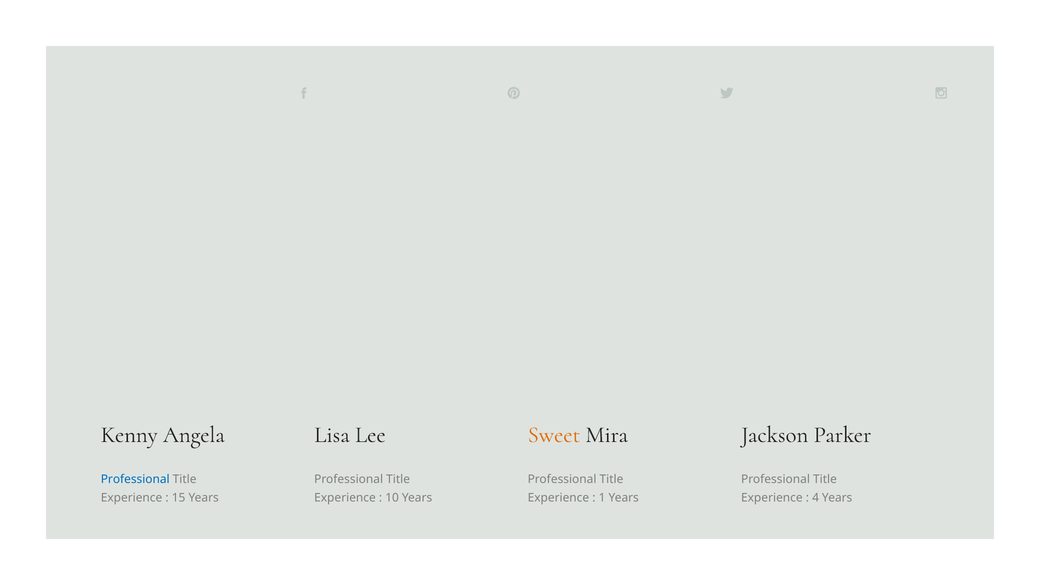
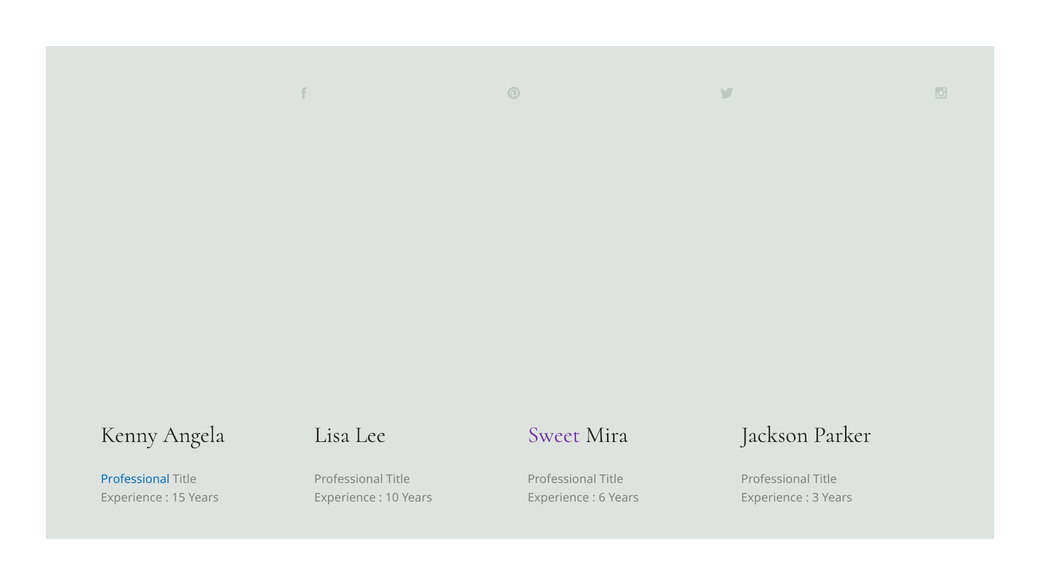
Sweet colour: orange -> purple (554, 434)
1: 1 -> 6 (602, 498)
4: 4 -> 3 (816, 498)
